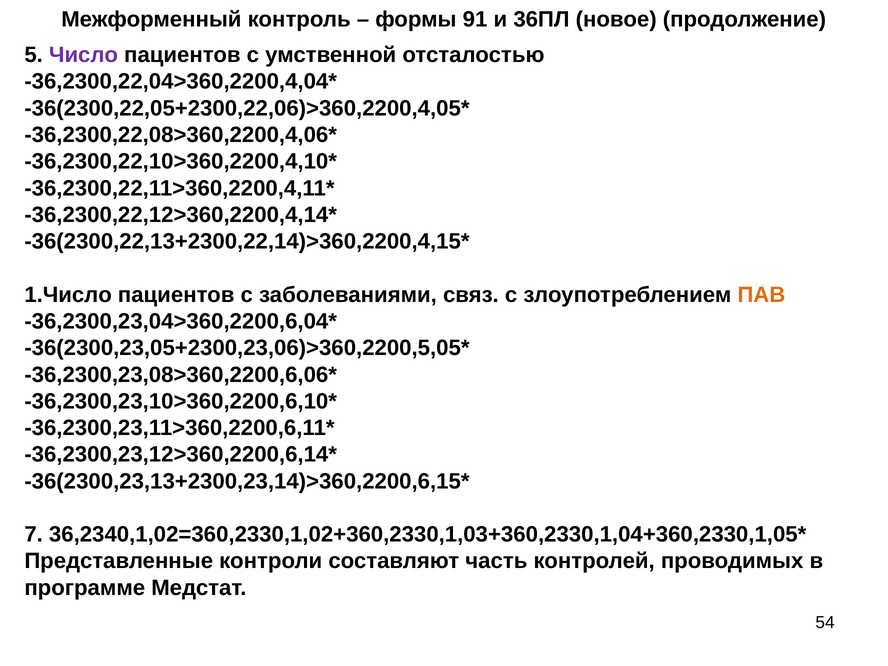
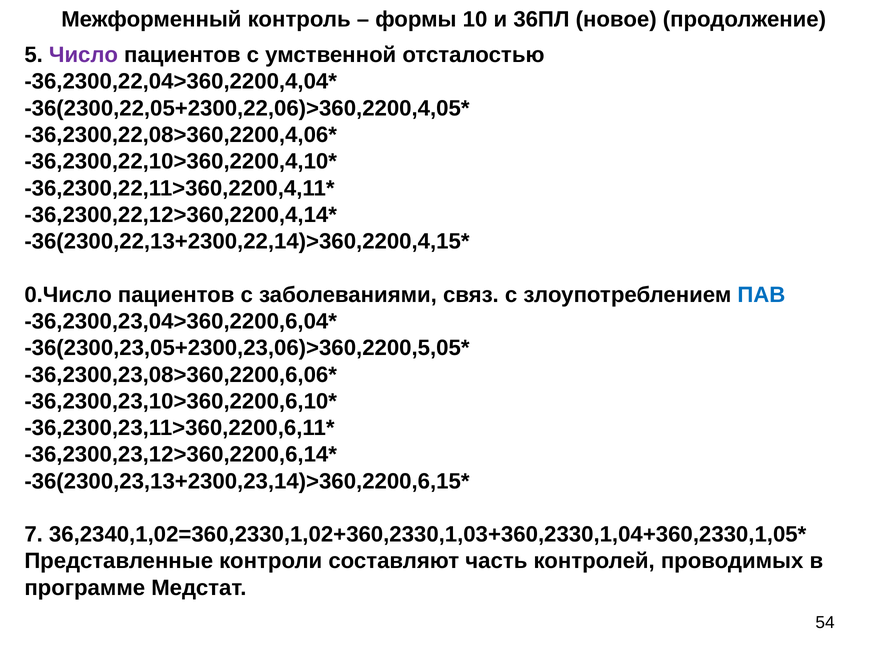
91: 91 -> 10 (475, 19)
1.Число: 1.Число -> 0.Число (68, 295)
ПАВ colour: orange -> blue (761, 295)
